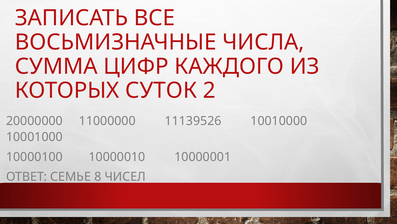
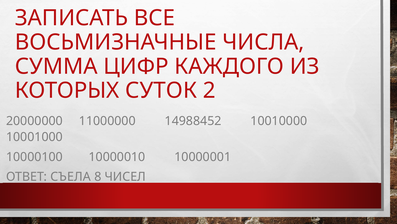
11139526: 11139526 -> 14988452 (193, 121)
СЕМЬЕ: СЕМЬЕ -> СЪЕЛА (71, 176)
